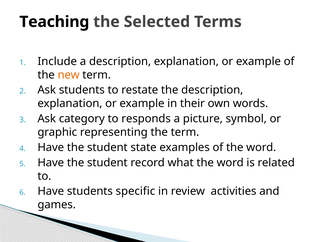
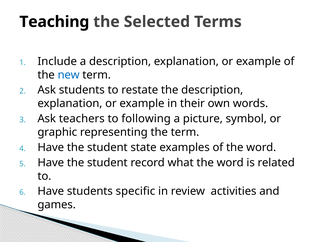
new colour: orange -> blue (69, 75)
category: category -> teachers (82, 119)
responds: responds -> following (146, 119)
